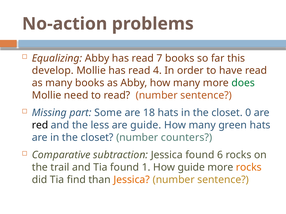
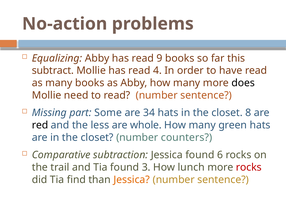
7: 7 -> 9 (160, 58)
develop: develop -> subtract (53, 71)
does colour: green -> black (243, 83)
18: 18 -> 34 (149, 113)
0: 0 -> 8 (248, 113)
are guide: guide -> whole (146, 125)
1: 1 -> 3 (146, 168)
How guide: guide -> lunch (191, 168)
rocks colour: orange -> red (249, 168)
